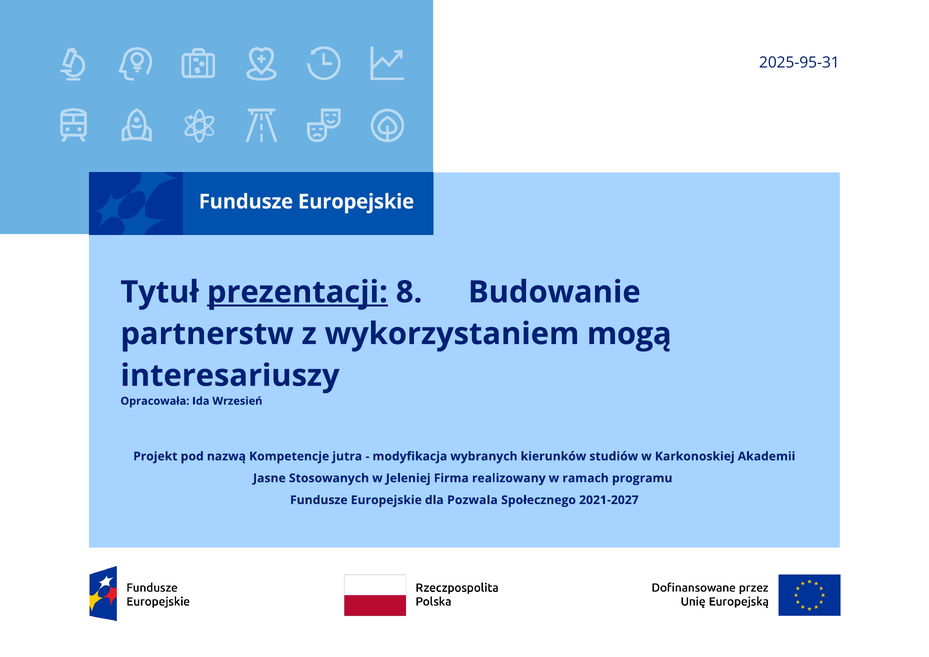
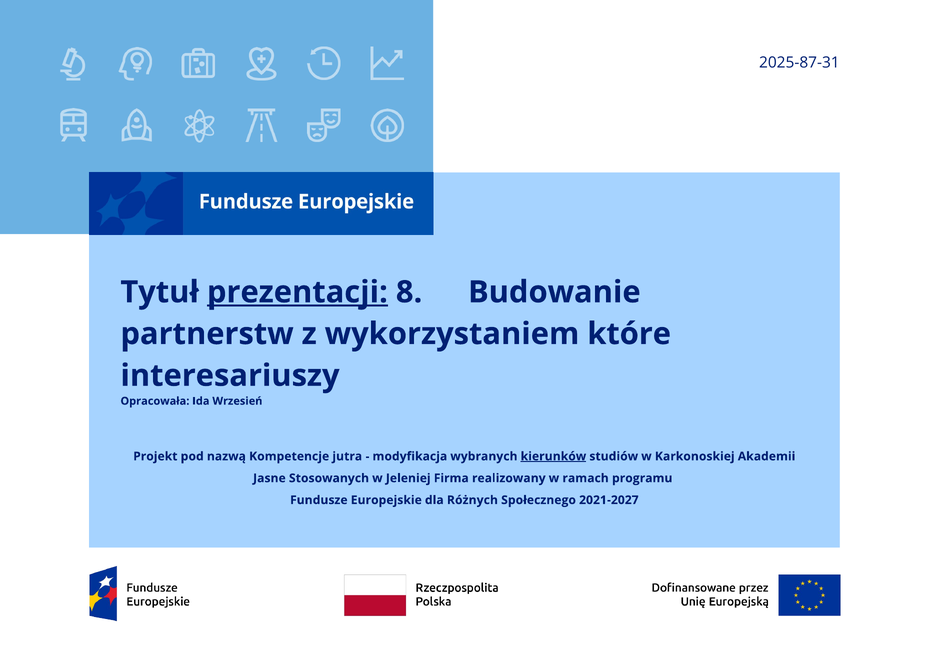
2025-95-31: 2025-95-31 -> 2025-87-31 (799, 62)
mogą: mogą -> które (629, 334)
kierunków underline: none -> present (553, 456)
Pozwala: Pozwala -> Różnych (472, 500)
